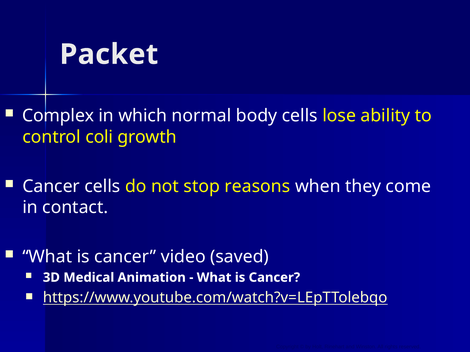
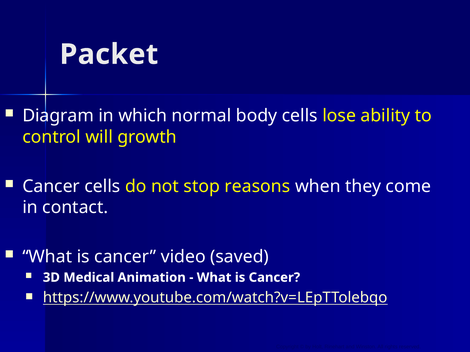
Complex: Complex -> Diagram (58, 116)
coli: coli -> will (99, 137)
